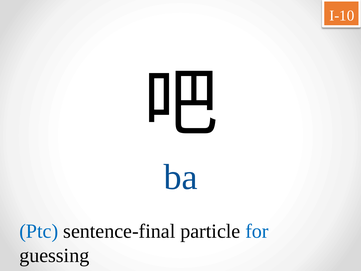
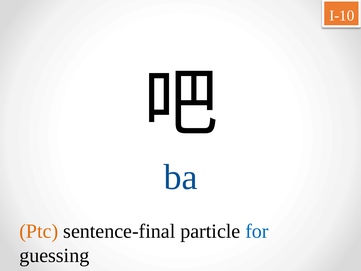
Ptc colour: blue -> orange (39, 231)
